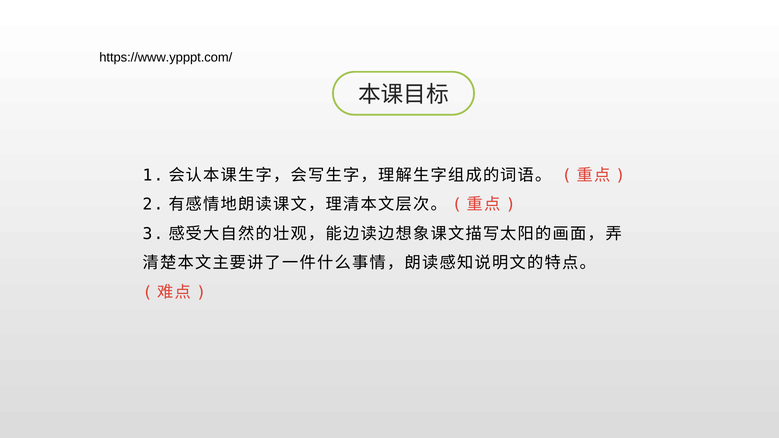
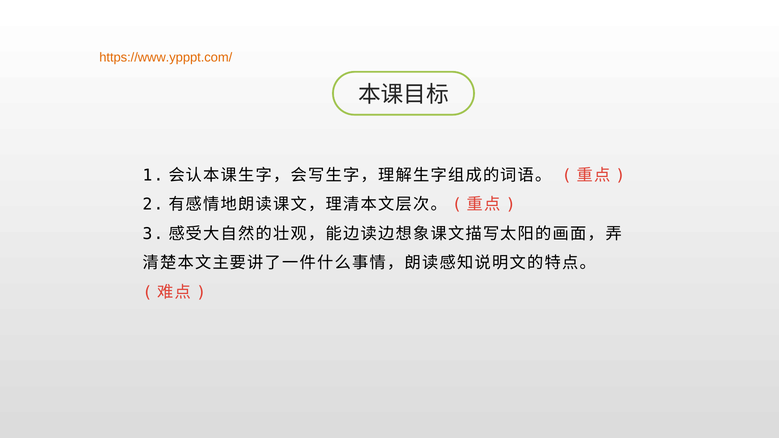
https://www.ypppt.com/ colour: black -> orange (166, 58)
